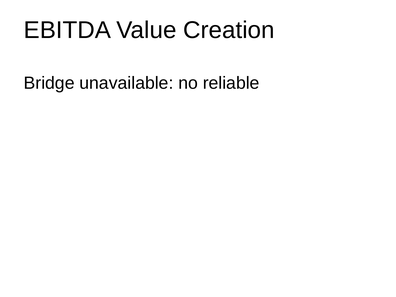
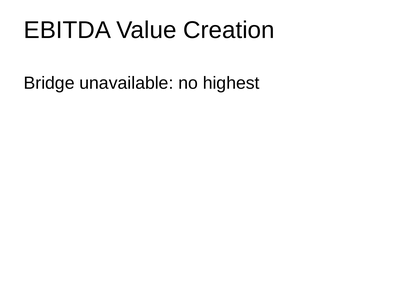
reliable: reliable -> highest (231, 83)
